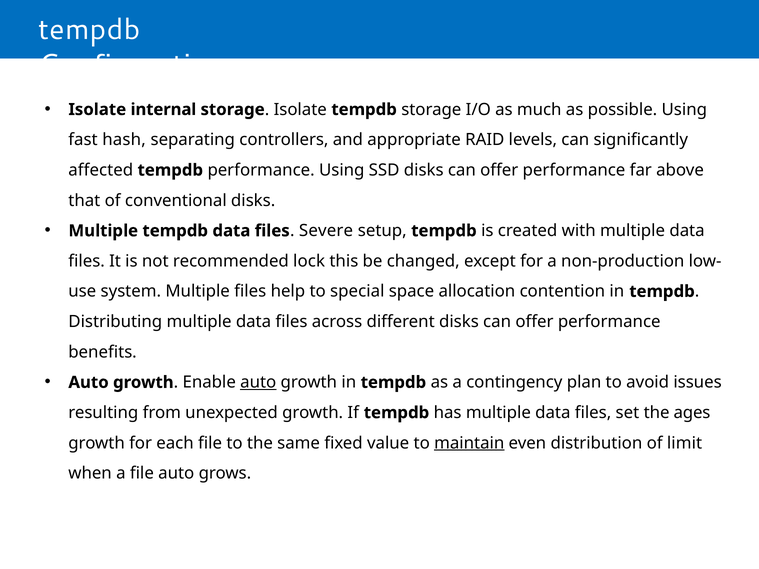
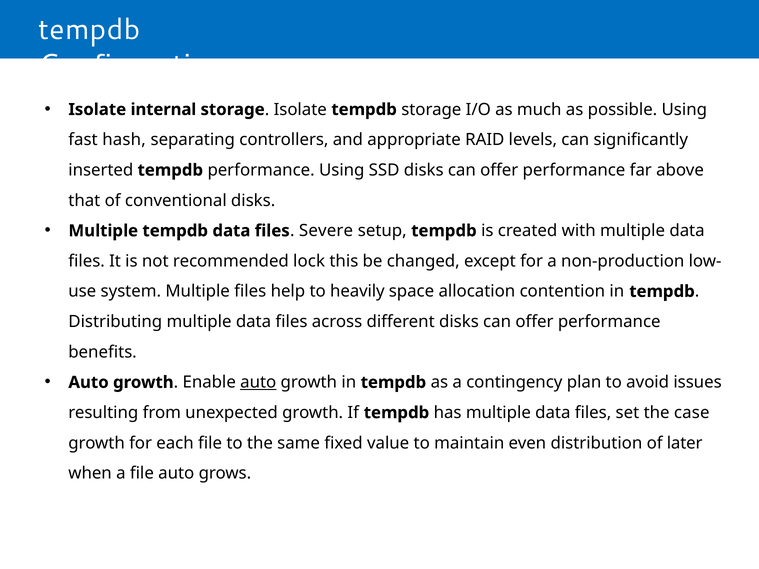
affected: affected -> inserted (101, 170)
special: special -> heavily (357, 292)
ages: ages -> case (692, 413)
maintain underline: present -> none (469, 443)
limit: limit -> later (685, 443)
